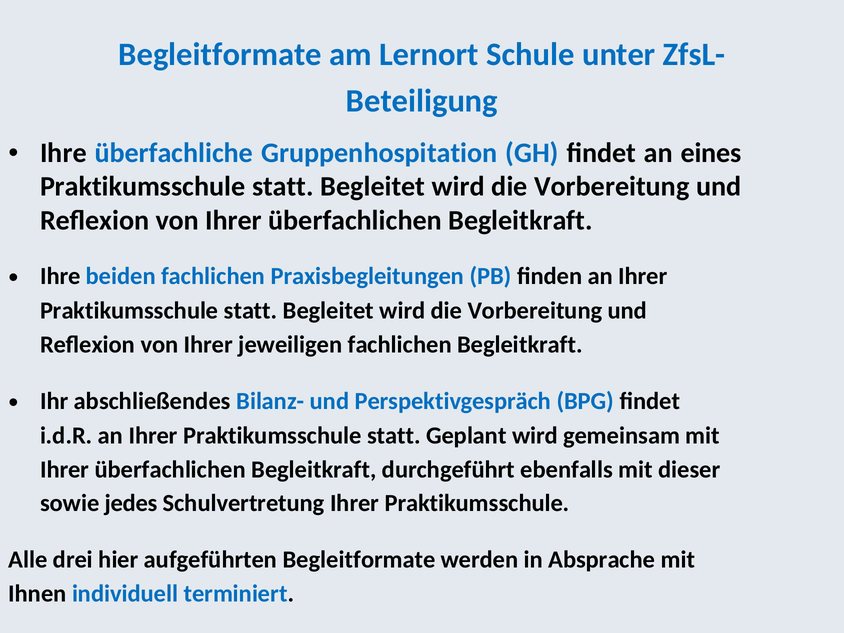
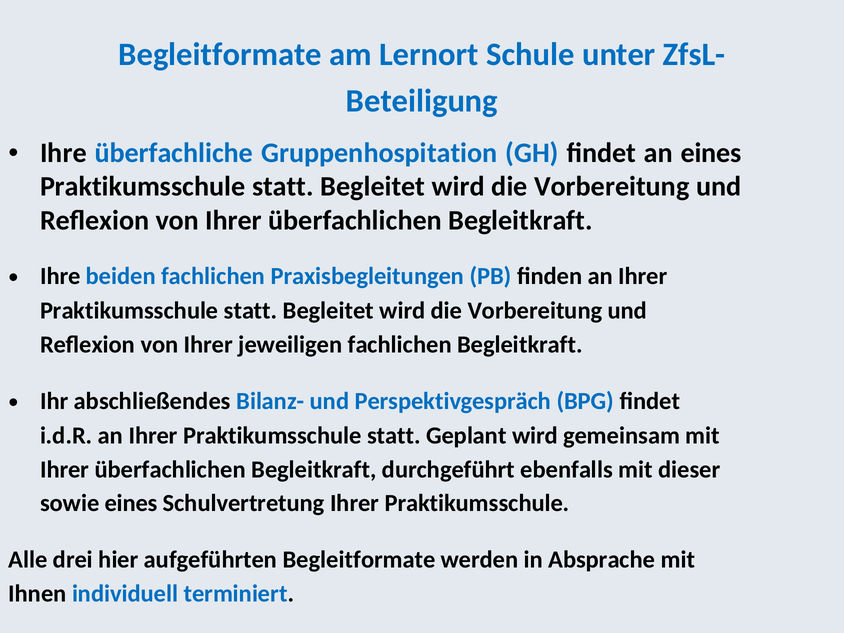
sowie jedes: jedes -> eines (131, 503)
